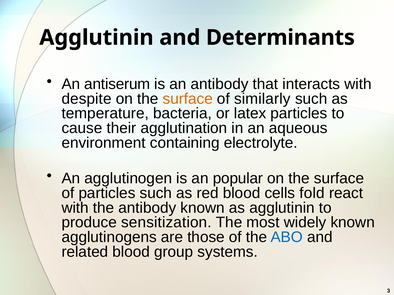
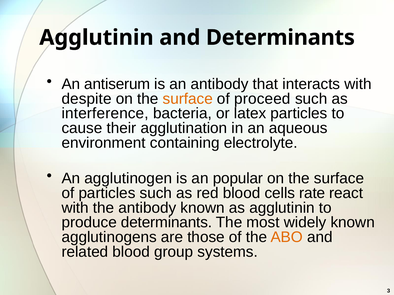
similarly: similarly -> proceed (262, 99)
temperature: temperature -> interference (105, 114)
fold: fold -> rate (312, 193)
produce sensitization: sensitization -> determinants (167, 223)
ABO colour: blue -> orange (287, 238)
